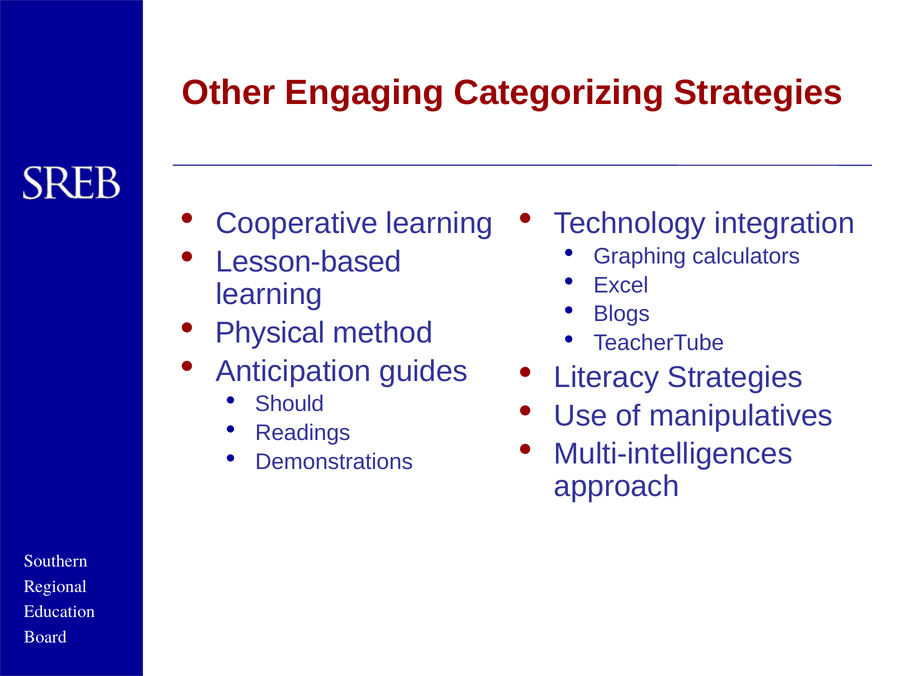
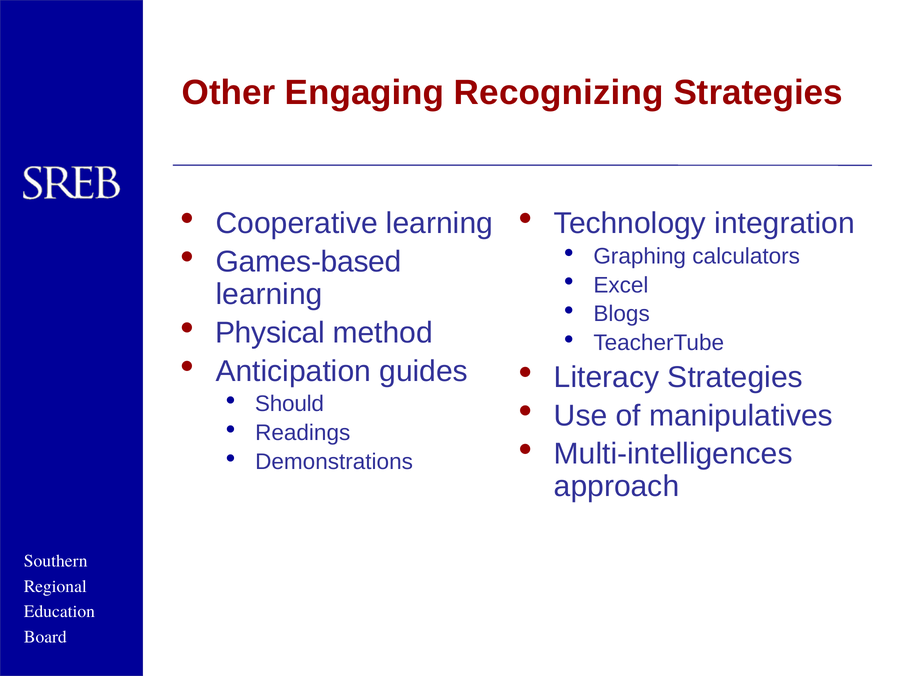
Categorizing: Categorizing -> Recognizing (559, 93)
Lesson-based: Lesson-based -> Games-based (309, 262)
